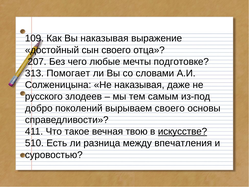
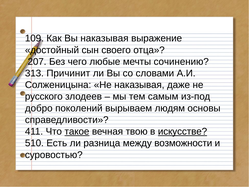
подготовке: подготовке -> сочинению (181, 62)
Помогает: Помогает -> Причинит (68, 73)
вырываем своего: своего -> людям (170, 108)
такое underline: none -> present (77, 131)
впечатления: впечатления -> возможности (183, 143)
